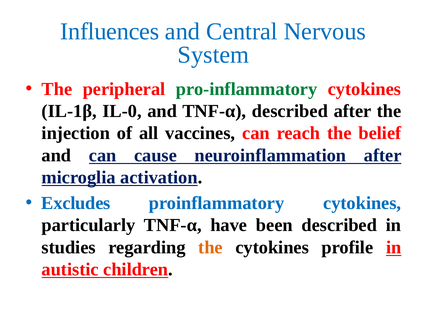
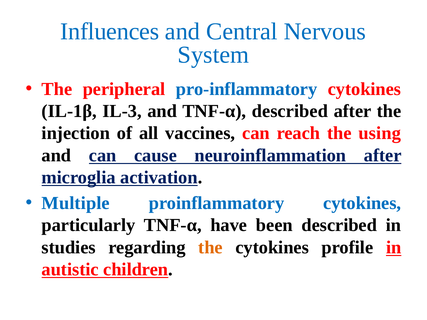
pro-inflammatory colour: green -> blue (247, 89)
IL-0: IL-0 -> IL-3 (122, 111)
belief: belief -> using (380, 133)
Excludes: Excludes -> Multiple (76, 203)
